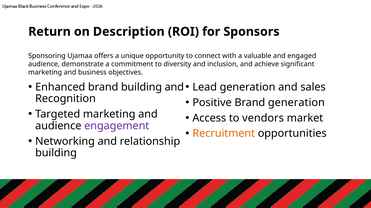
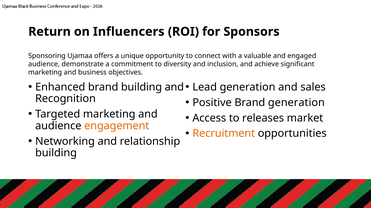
Description: Description -> Influencers (129, 32)
vendors: vendors -> releases (263, 118)
engagement colour: purple -> orange (117, 126)
